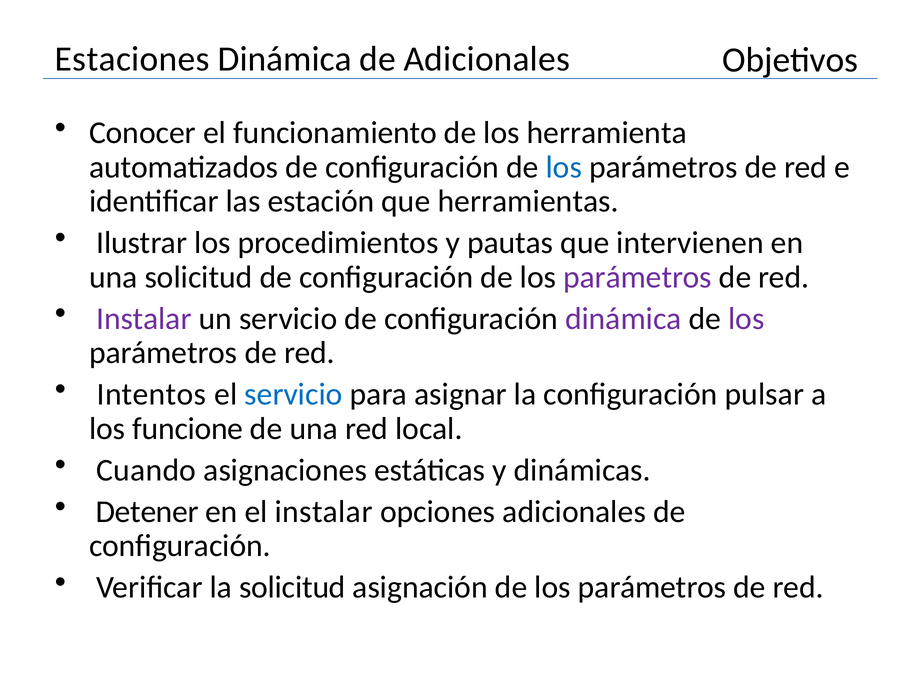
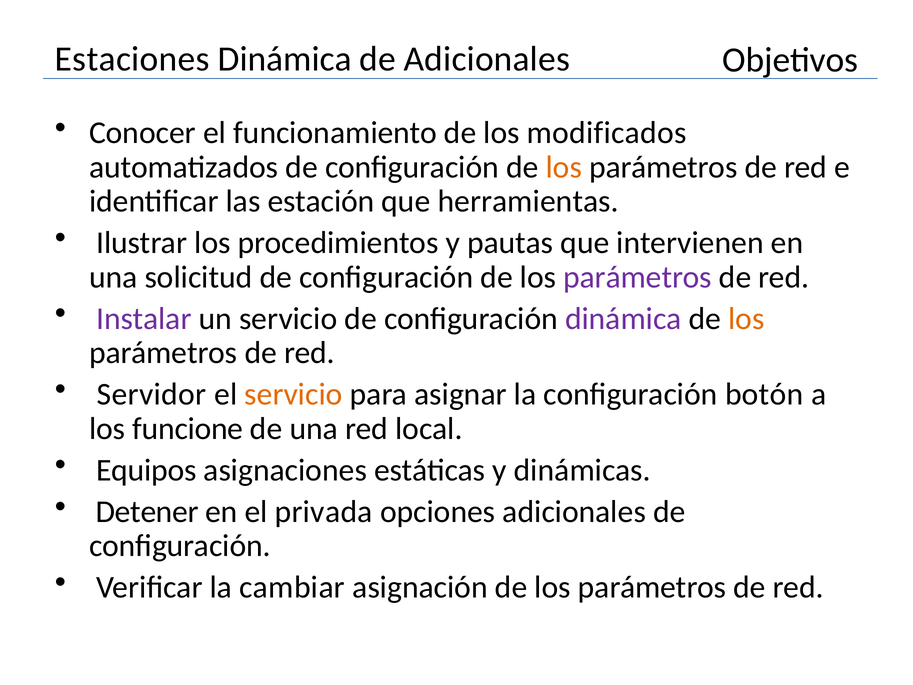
herramienta: herramienta -> modificados (607, 133)
los colour: blue -> orange (564, 167)
los colour: purple -> orange (746, 319)
Intentos: Intentos -> Servidor (152, 394)
servicio colour: blue -> orange (294, 394)
pulsar: pulsar -> botón (764, 394)
Cuando: Cuando -> Equipos (146, 470)
el instalar: instalar -> privada (324, 511)
la solicitud: solicitud -> cambiar (292, 587)
